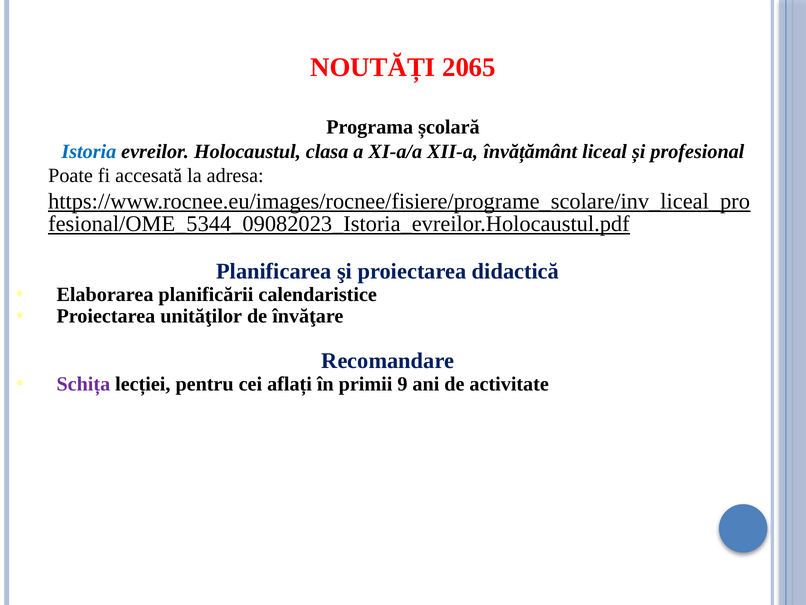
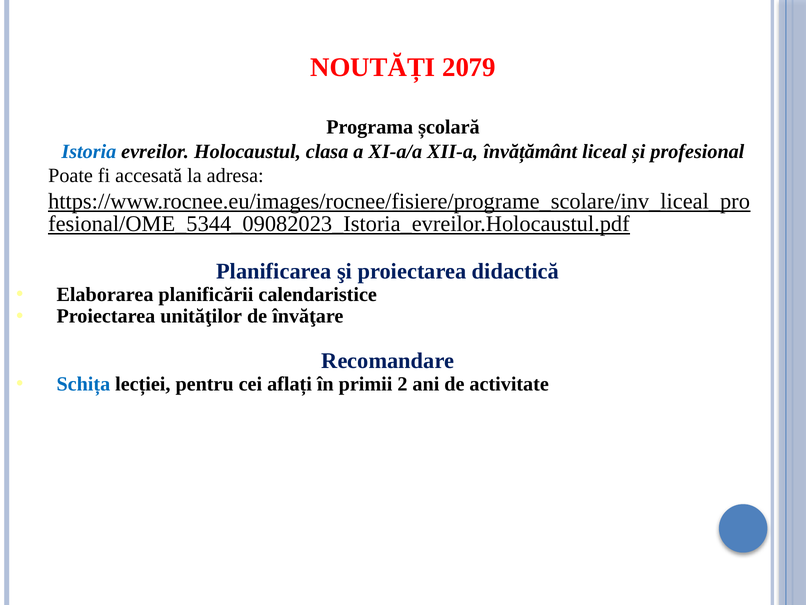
2065: 2065 -> 2079 (469, 67)
Schița colour: purple -> blue (83, 384)
9: 9 -> 2 (402, 384)
